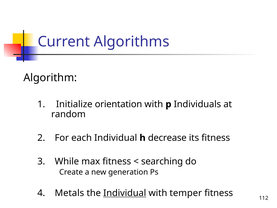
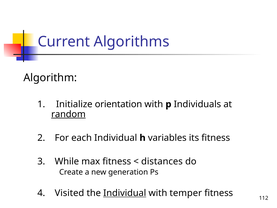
random underline: none -> present (68, 114)
decrease: decrease -> variables (167, 138)
searching: searching -> distances (162, 161)
Metals: Metals -> Visited (69, 193)
